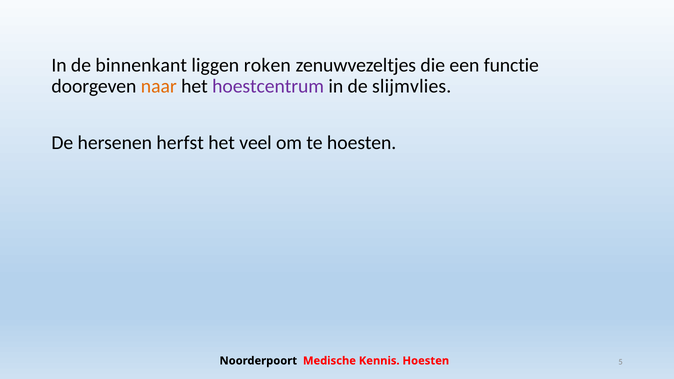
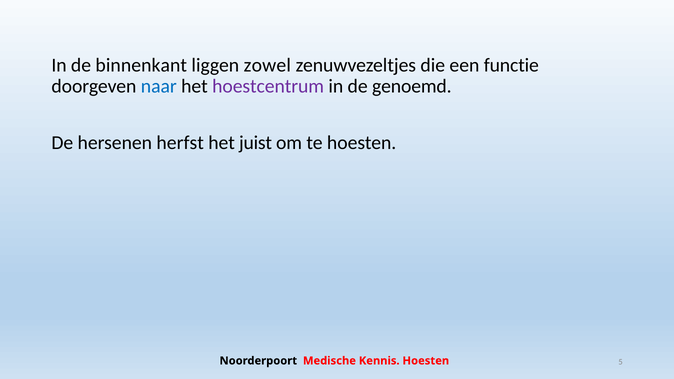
roken: roken -> zowel (267, 65)
naar colour: orange -> blue (159, 86)
slijmvlies: slijmvlies -> genoemd (412, 86)
veel: veel -> juist (256, 143)
